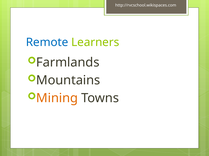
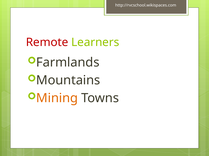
Remote colour: blue -> red (47, 42)
